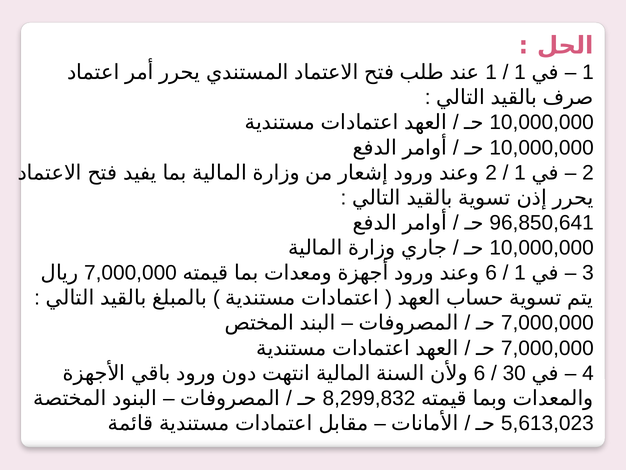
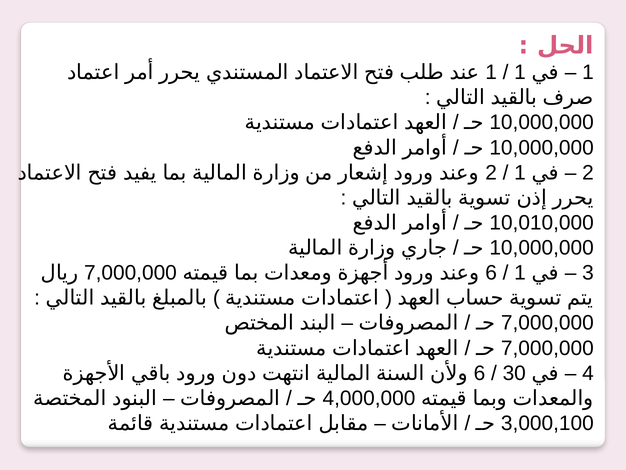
96,850,641: 96,850,641 -> 10,010,000 (542, 223)
8,299,832: 8,299,832 -> 4,000,000 (369, 398)
5,613,023: 5,613,023 -> 3,000,100 (547, 423)
